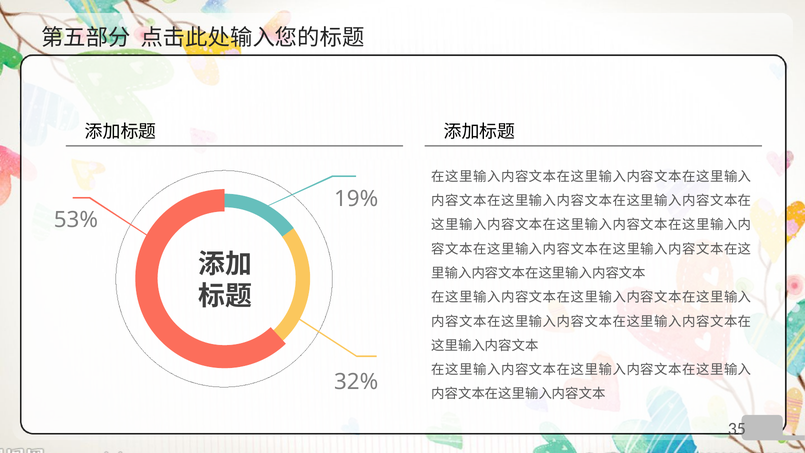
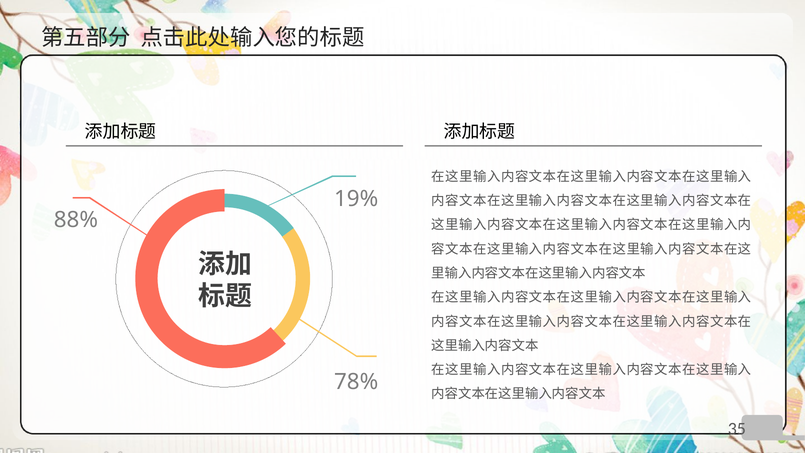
53%: 53% -> 88% (76, 220)
32%: 32% -> 78% (356, 382)
